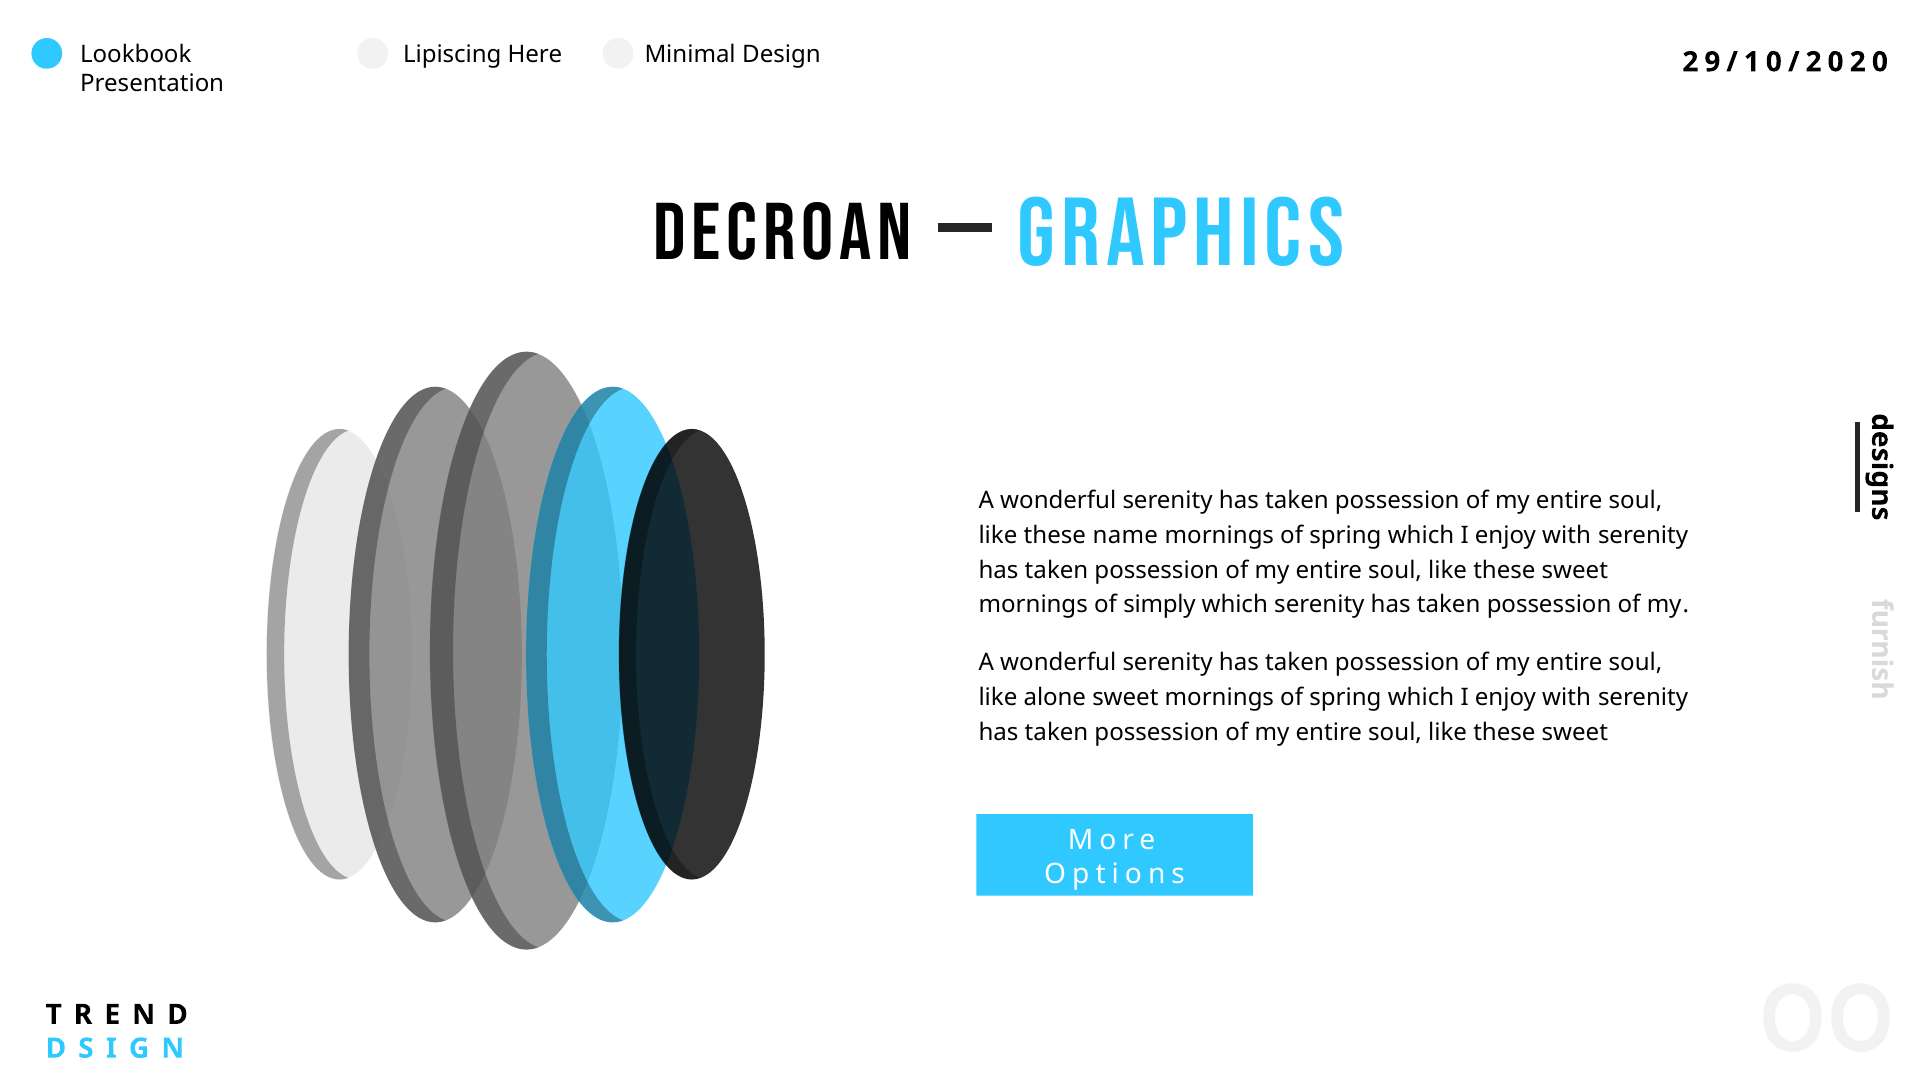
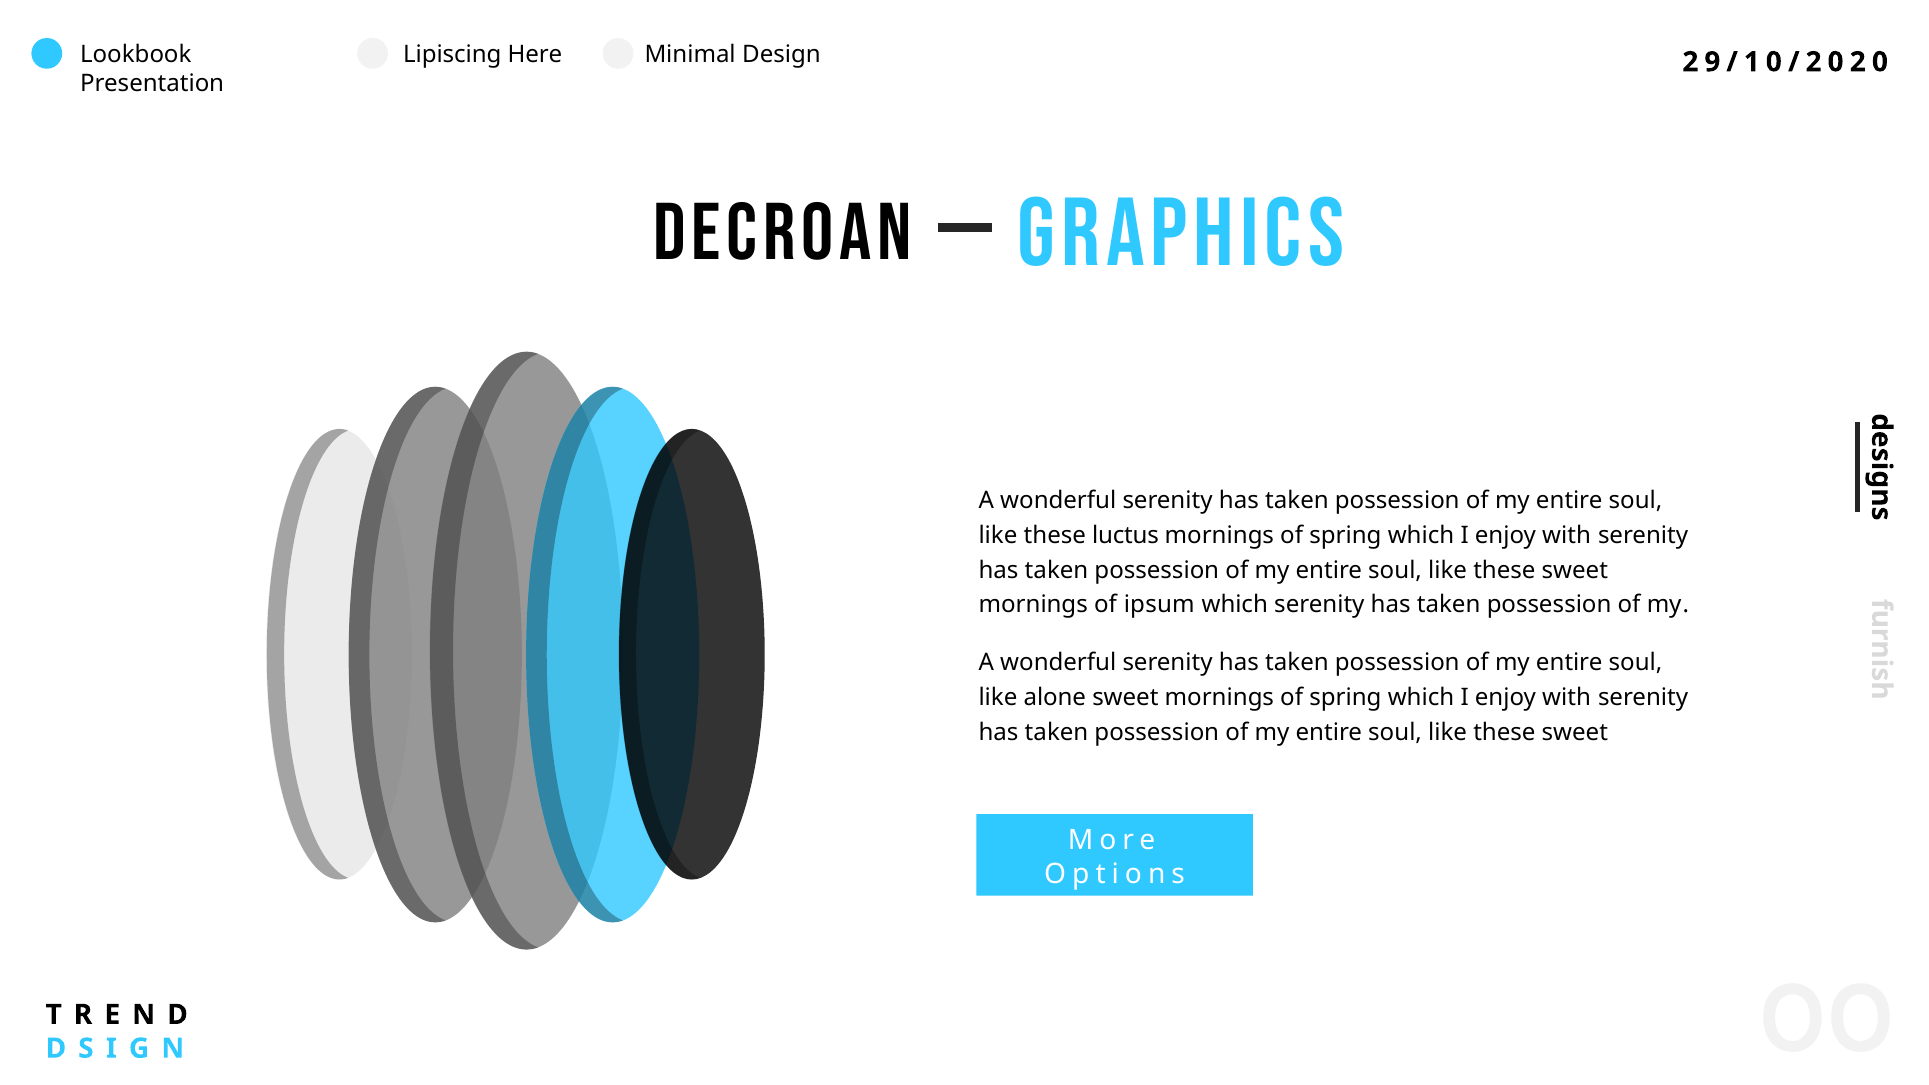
name: name -> luctus (1125, 535)
simply: simply -> ipsum (1159, 605)
